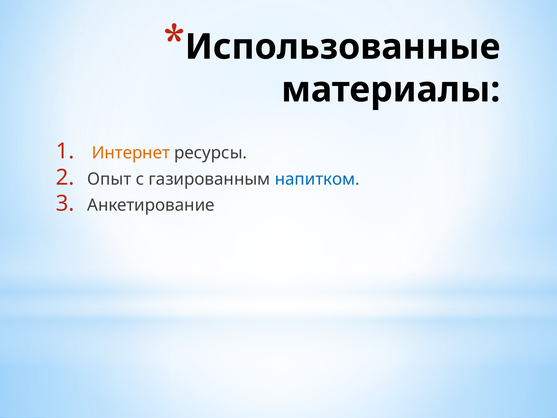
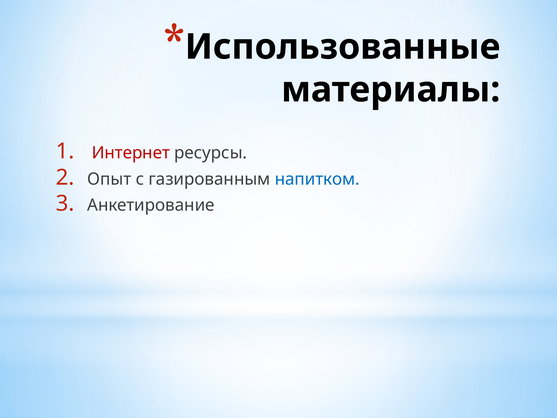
Интернет colour: orange -> red (131, 153)
